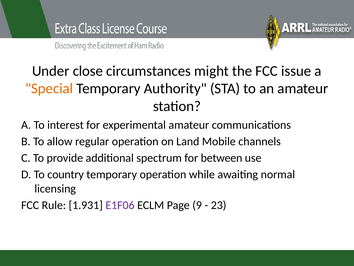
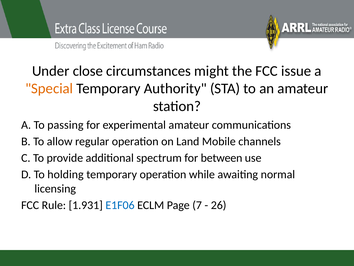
interest: interest -> passing (65, 125)
country: country -> holding (65, 174)
E1F06 colour: purple -> blue (120, 205)
9: 9 -> 7 (197, 205)
23: 23 -> 26 (219, 205)
